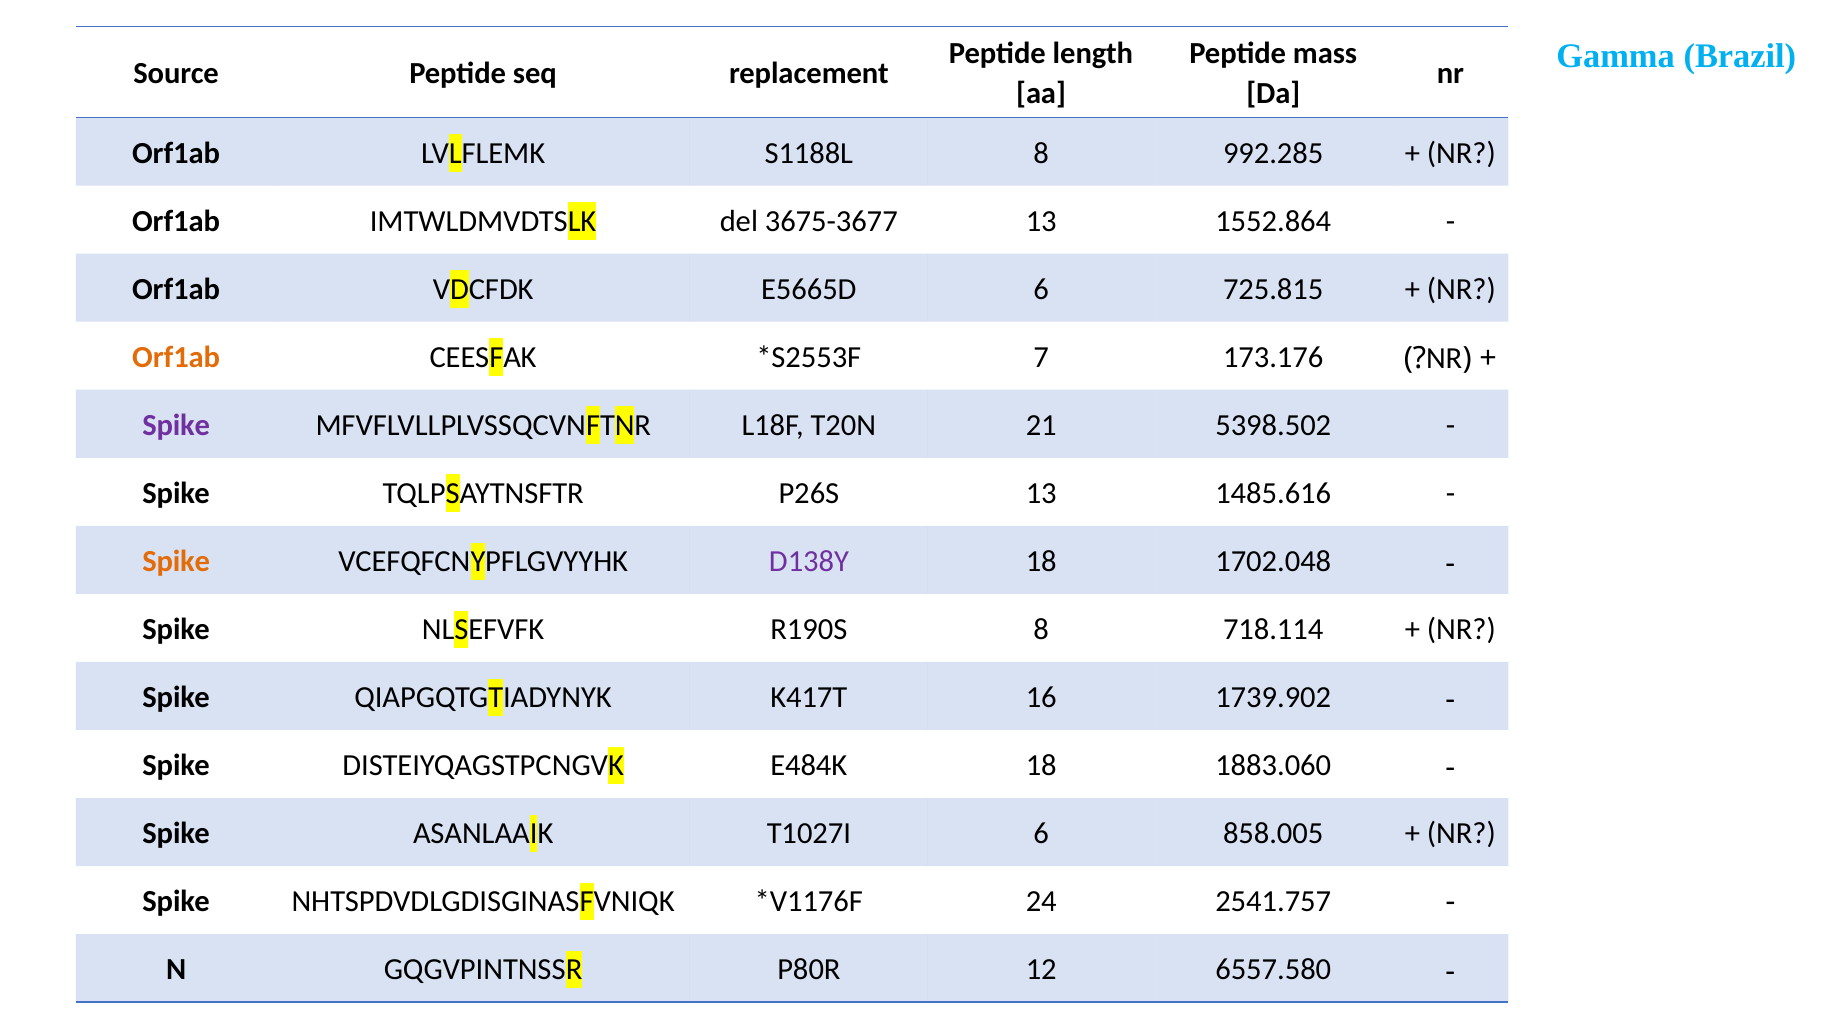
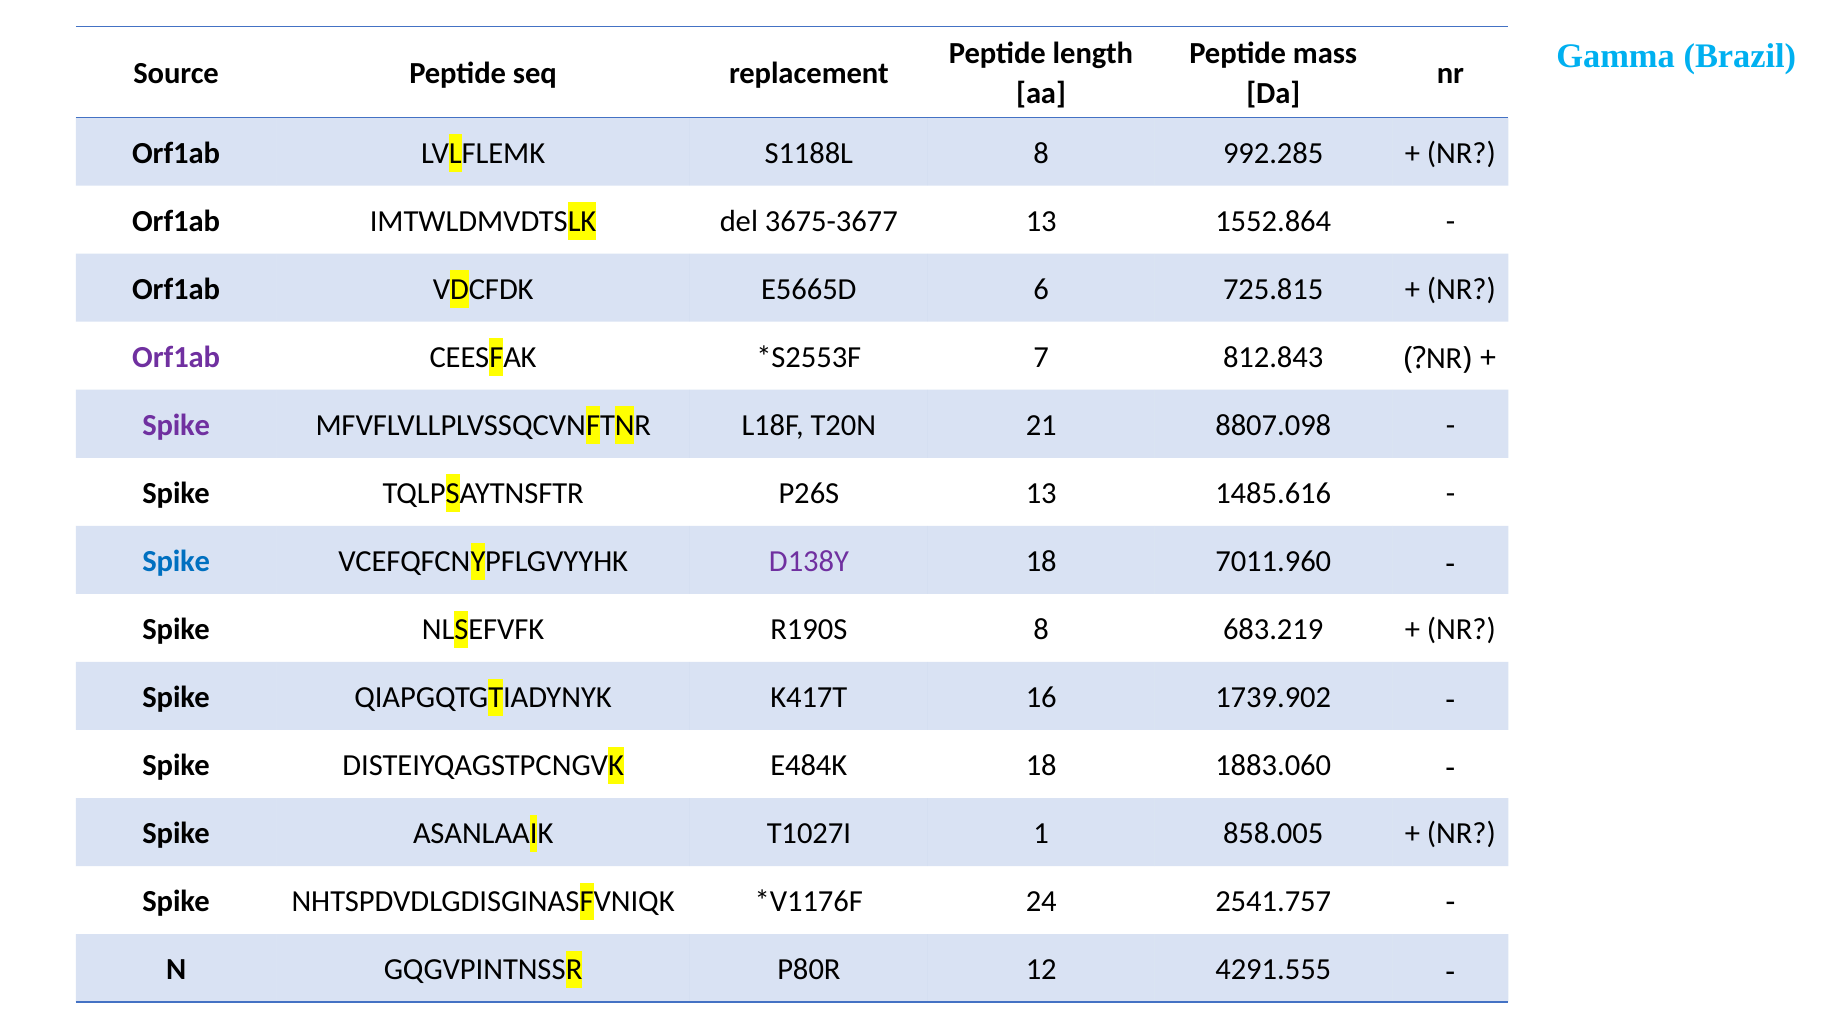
Orf1ab colour: orange -> purple (176, 357)
173.176: 173.176 -> 812.843 (1273, 357)
5398.502: 5398.502 -> 8807.098 (1273, 426)
Spike colour: orange -> blue (176, 562)
1702.048: 1702.048 -> 7011.960 (1273, 562)
718.114: 718.114 -> 683.219 (1273, 630)
T1027I 6: 6 -> 1 (1041, 834)
6557.580: 6557.580 -> 4291.555 (1273, 970)
